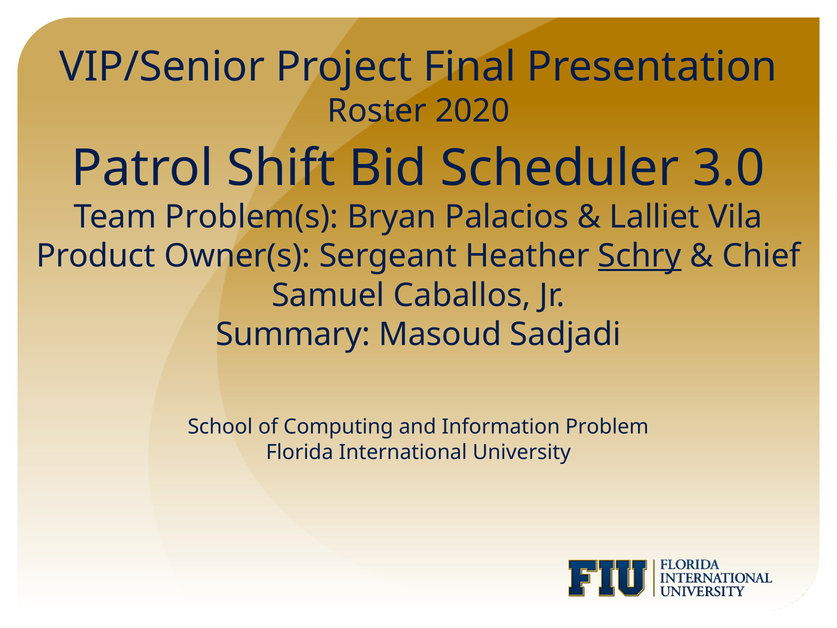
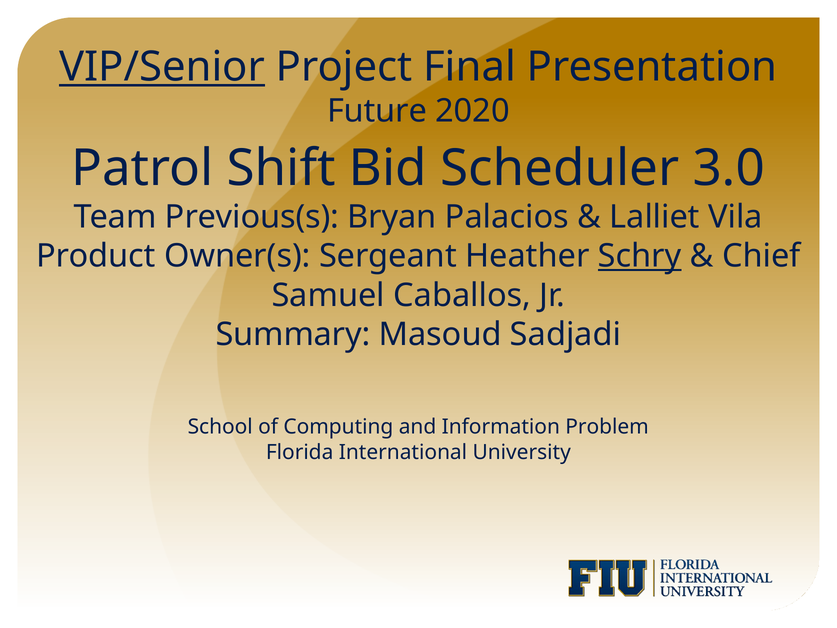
VIP/Senior underline: none -> present (162, 67)
Roster: Roster -> Future (377, 111)
Problem(s: Problem(s -> Previous(s (252, 217)
